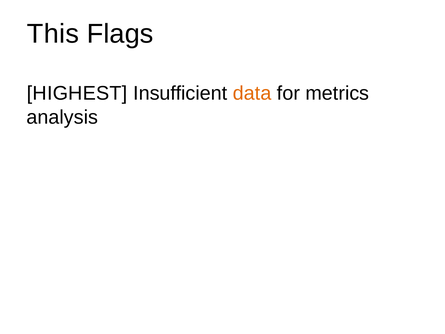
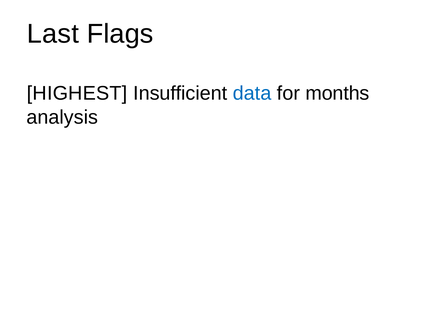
This: This -> Last (53, 34)
data colour: orange -> blue (252, 93)
metrics: metrics -> months (337, 93)
